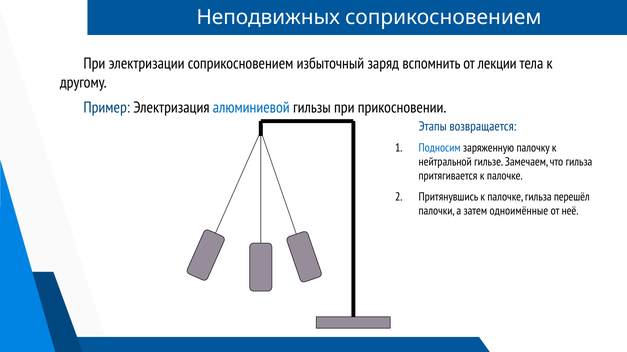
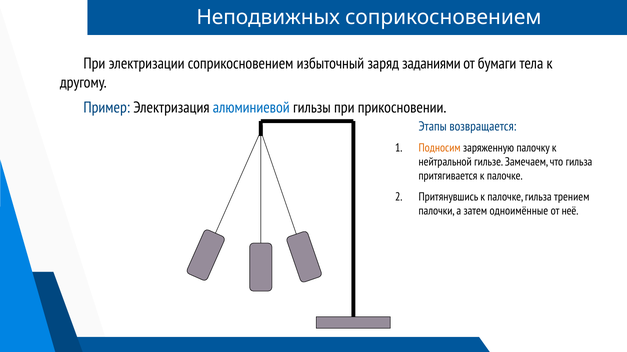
вспомнить: вспомнить -> заданиями (431, 64)
лекции: лекции -> бумаги (497, 64)
Подносим colour: blue -> orange (440, 148)
перешёл: перешёл -> трением (572, 197)
